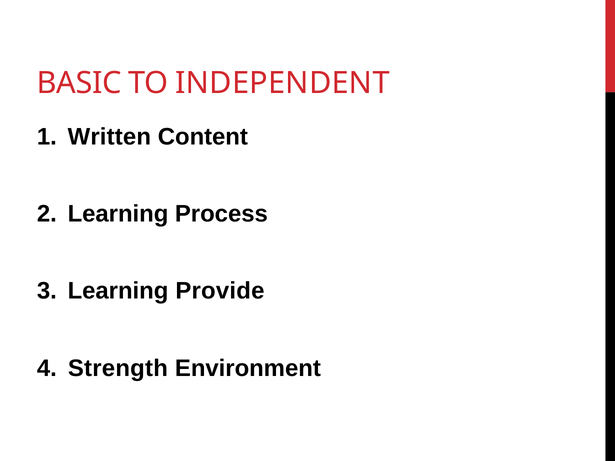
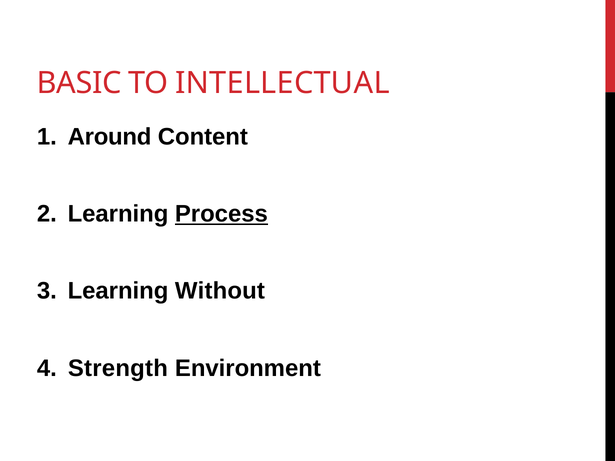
INDEPENDENT: INDEPENDENT -> INTELLECTUAL (282, 83)
Written: Written -> Around (110, 137)
Process underline: none -> present (221, 214)
Provide: Provide -> Without (220, 291)
